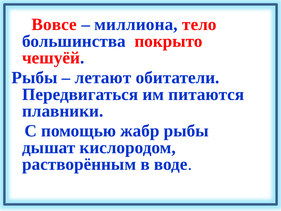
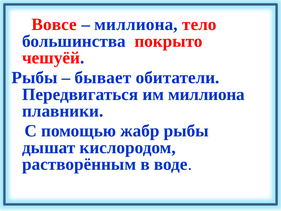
летают: летают -> бывает (103, 78)
им питаются: питаются -> миллиона (206, 94)
